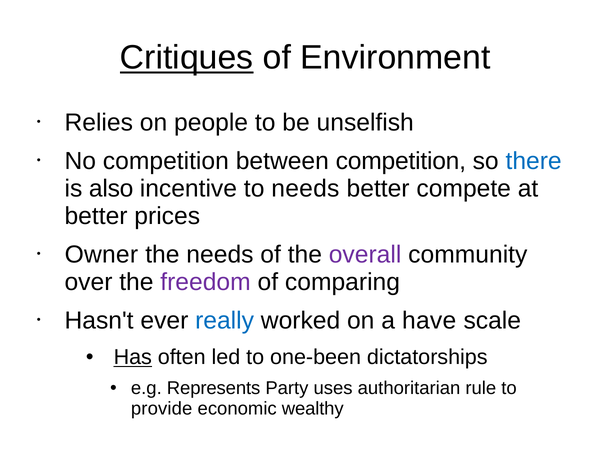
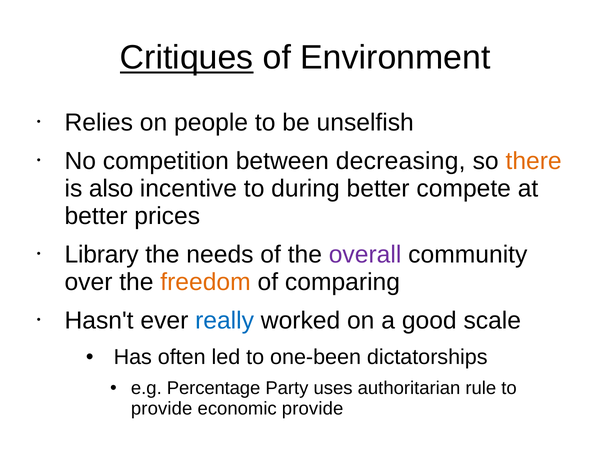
between competition: competition -> decreasing (401, 161)
there colour: blue -> orange (534, 161)
to needs: needs -> during (305, 189)
Owner: Owner -> Library (102, 255)
freedom colour: purple -> orange (206, 282)
have: have -> good (429, 321)
Has underline: present -> none (133, 357)
Represents: Represents -> Percentage (214, 388)
economic wealthy: wealthy -> provide (313, 409)
